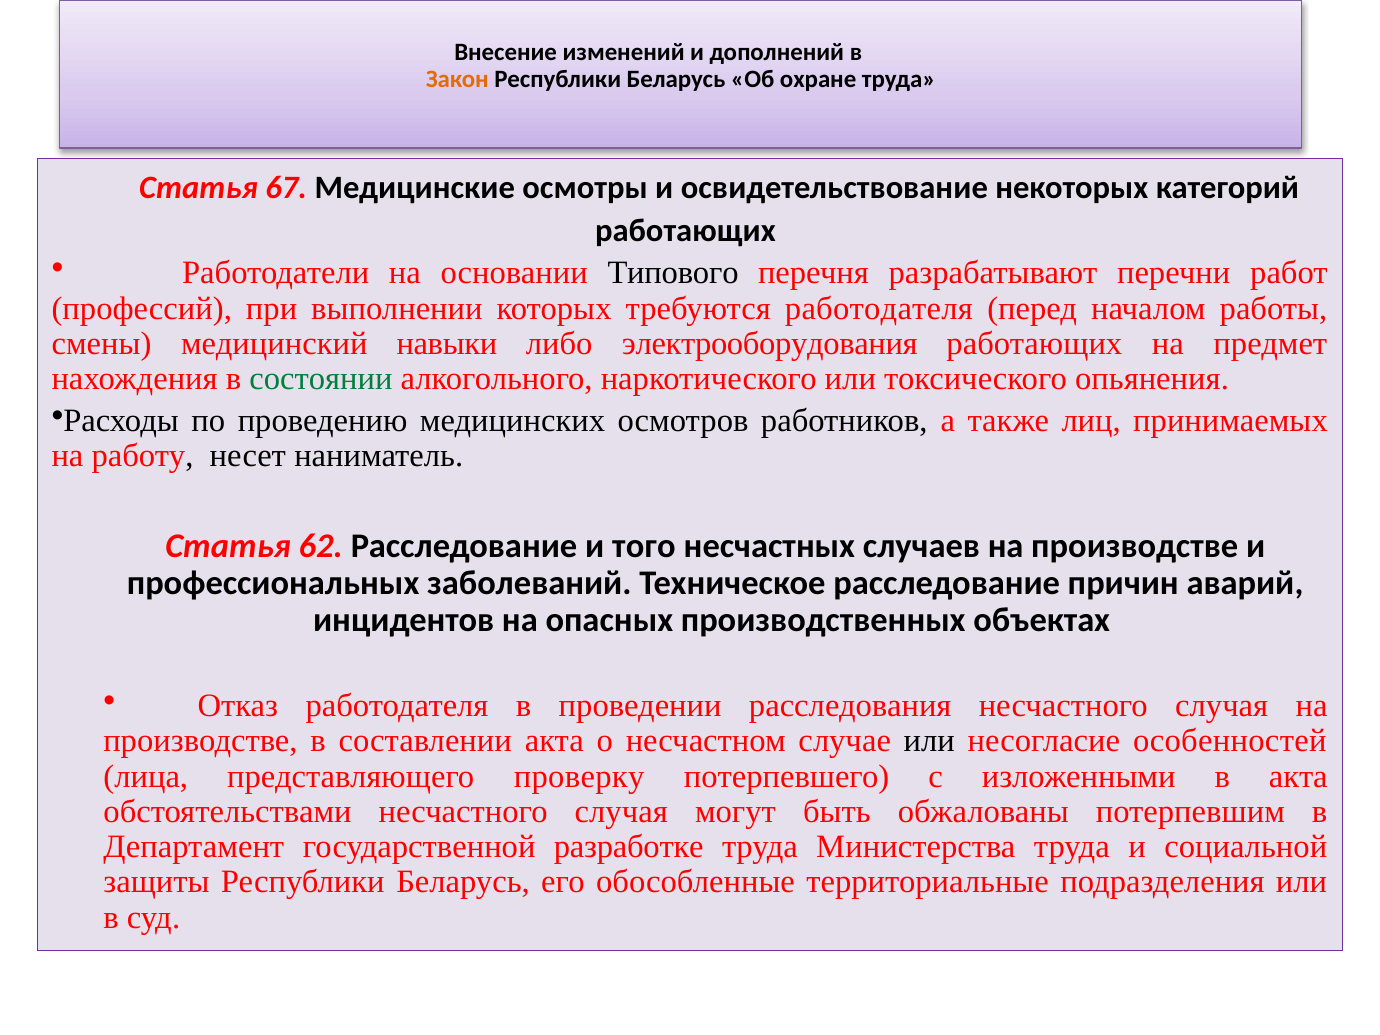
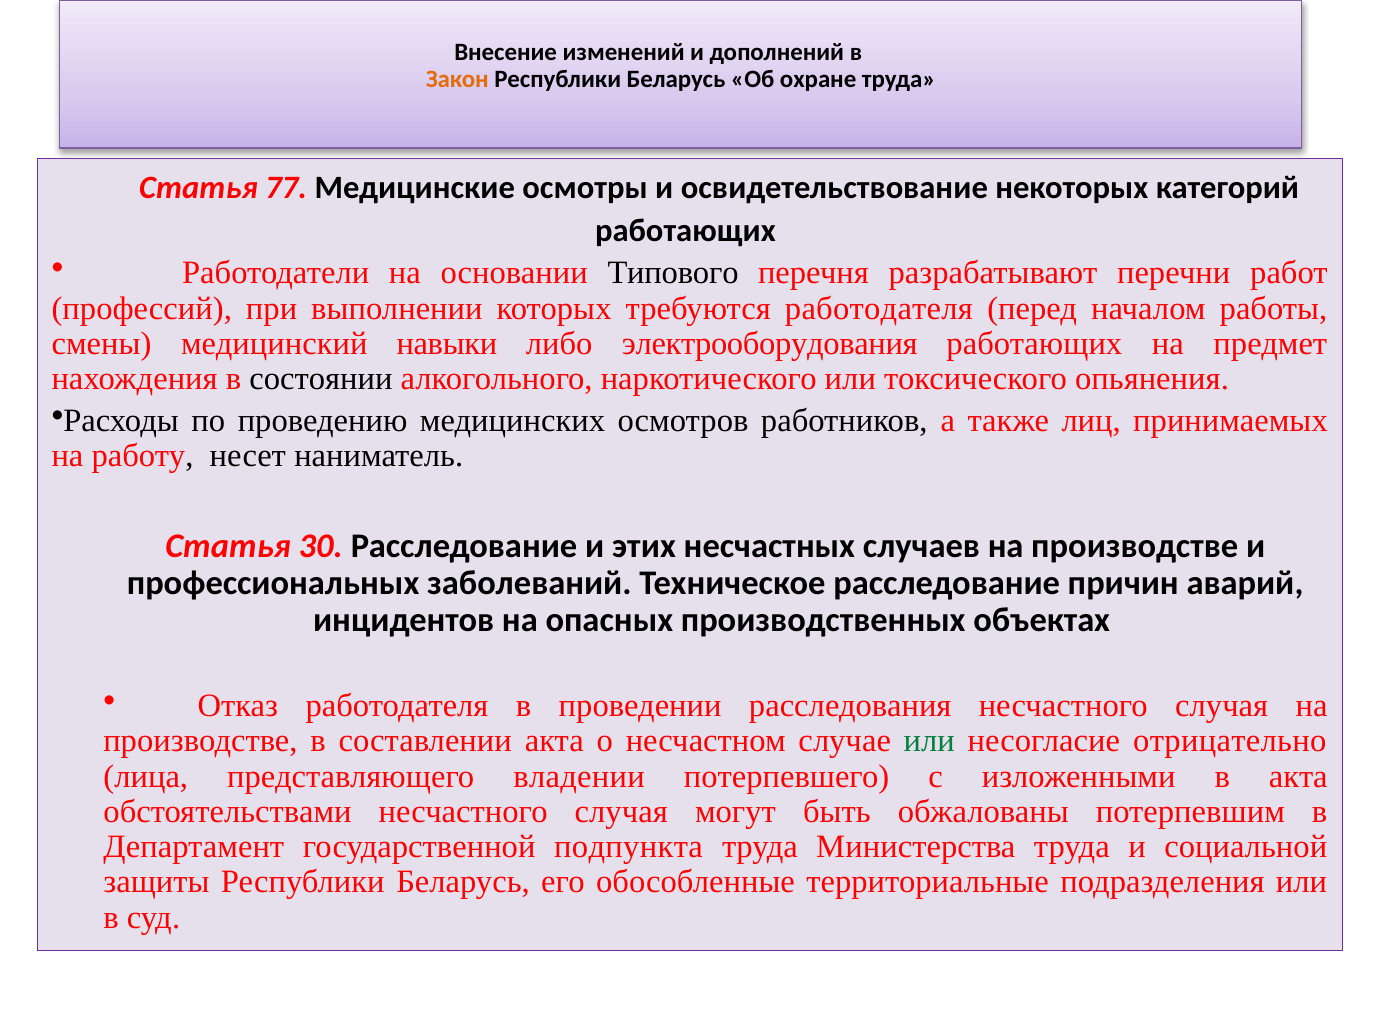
67: 67 -> 77 (286, 188)
состоянии colour: green -> black (321, 379)
62: 62 -> 30 (321, 546)
того: того -> этих (644, 546)
или colour: black -> green (929, 741)
особенностей: особенностей -> отрицательно (1230, 741)
проверку: проверку -> владении (579, 776)
разработке: разработке -> подпункта (628, 847)
